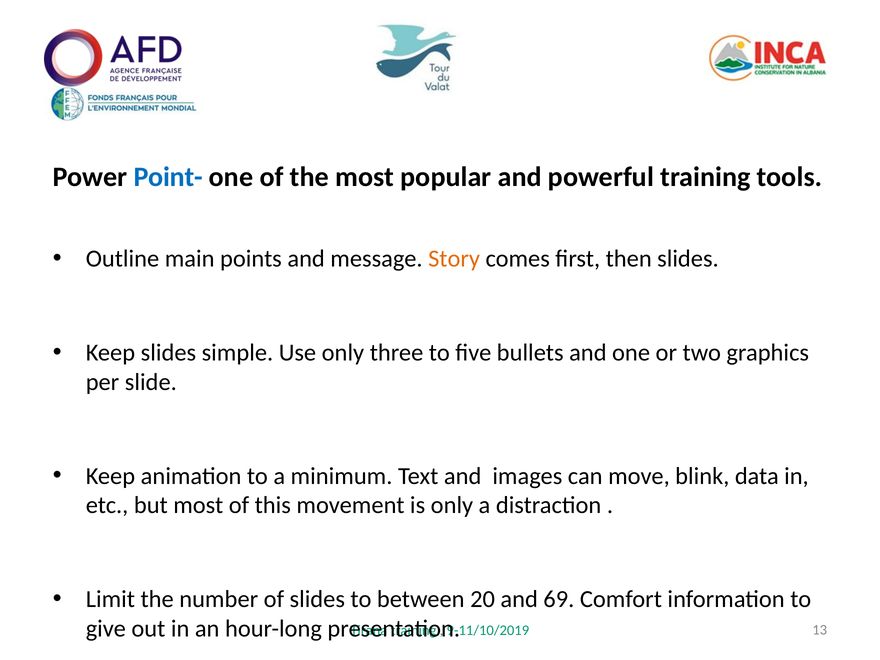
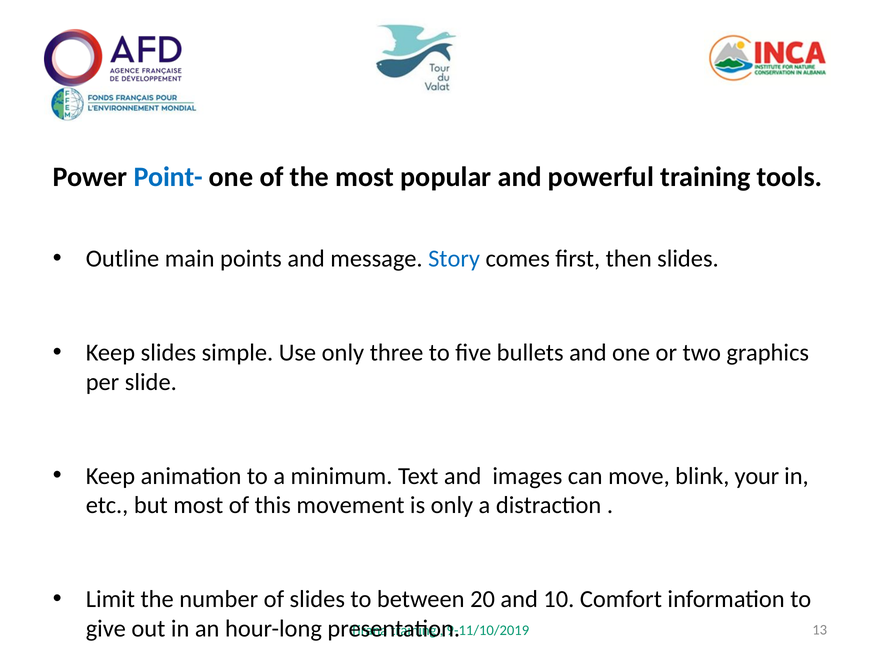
Story colour: orange -> blue (454, 259)
data: data -> your (757, 476)
69: 69 -> 10 (559, 599)
